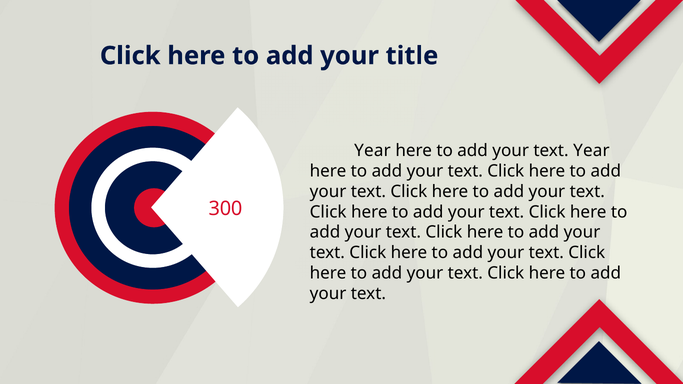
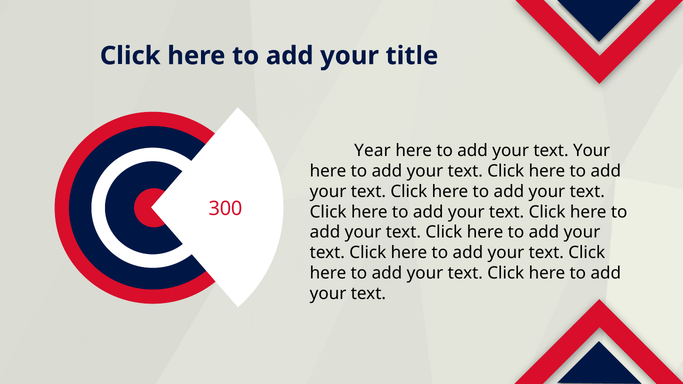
text Year: Year -> Your (592, 151)
